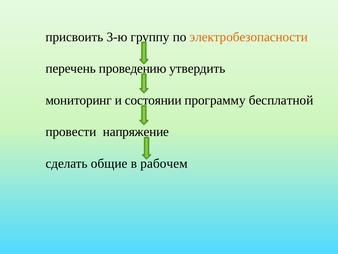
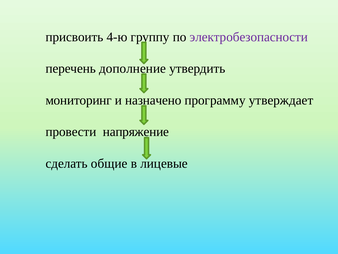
3-ю: 3-ю -> 4-ю (117, 37)
электробезопасности colour: orange -> purple (249, 37)
проведению: проведению -> дополнение (133, 68)
состоянии: состоянии -> назначено (153, 100)
бесплатной: бесплатной -> утверждает (281, 100)
рабочем: рабочем -> лицевые (164, 163)
